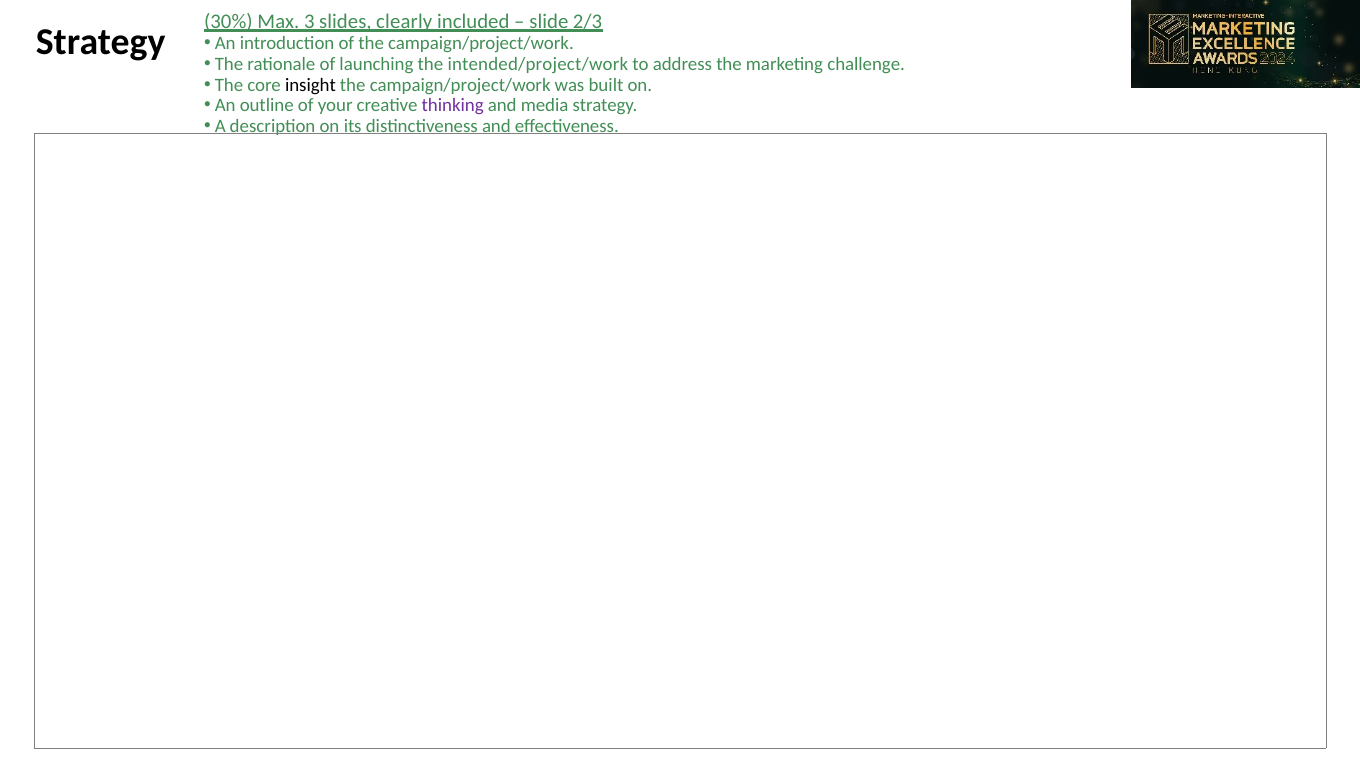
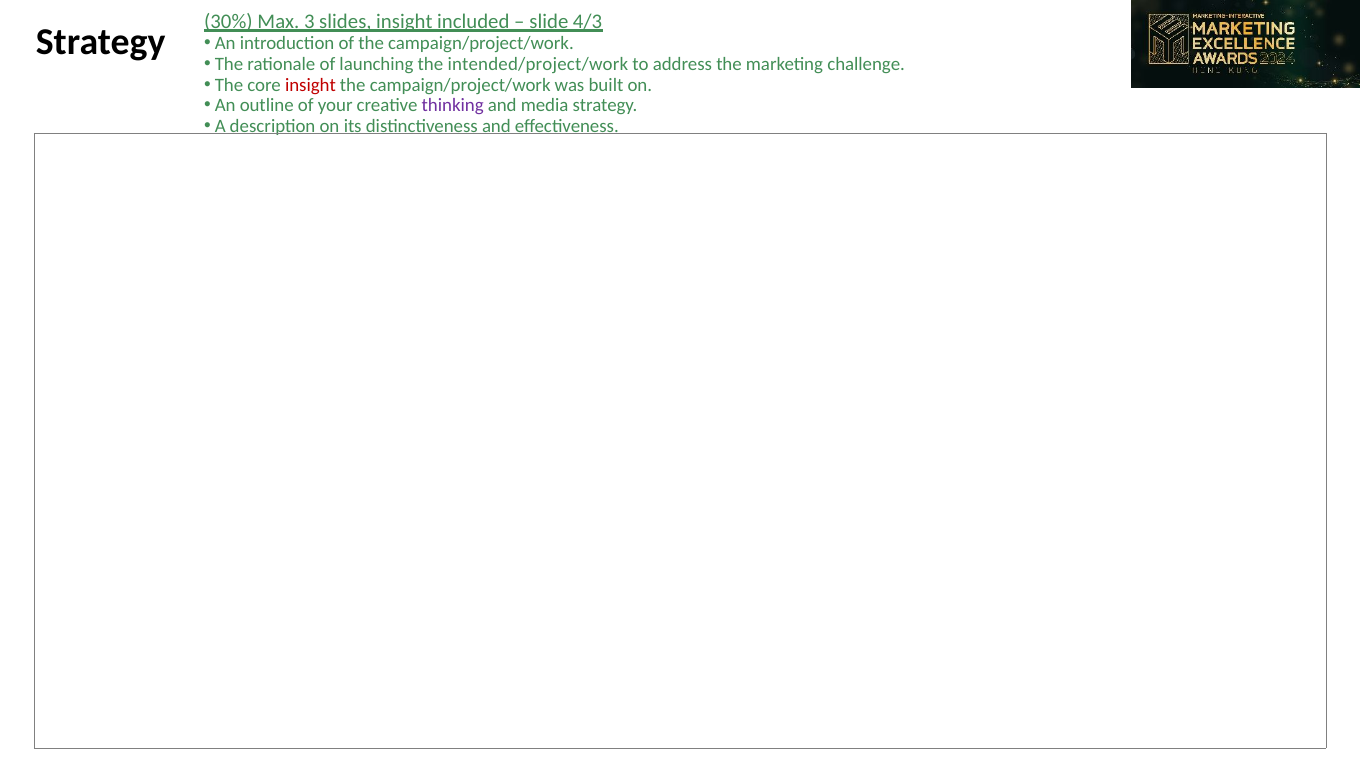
slides clearly: clearly -> insight (404, 22)
2/3: 2/3 -> 4/3 (588, 22)
insight colour: black -> red (310, 85)
